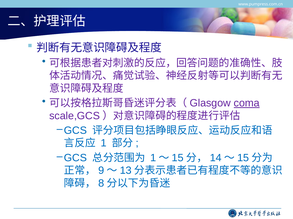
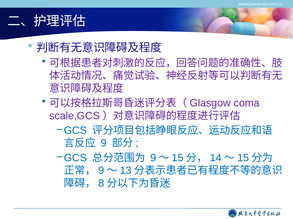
coma underline: present -> none (247, 103)
1: 1 -> 9 (104, 144)
1: 1 -> 9 (153, 158)
